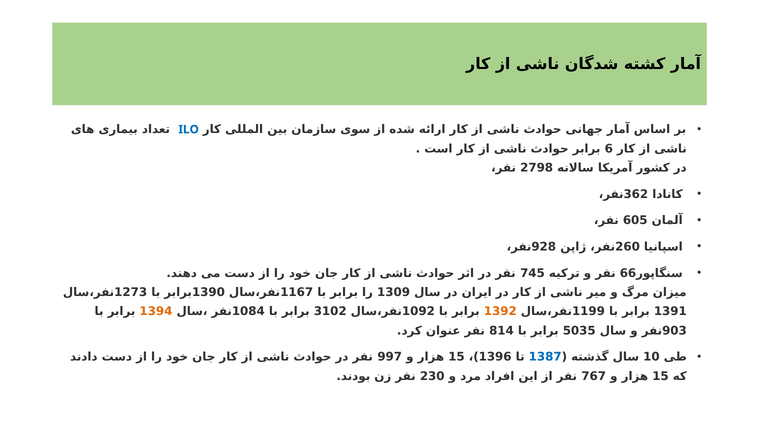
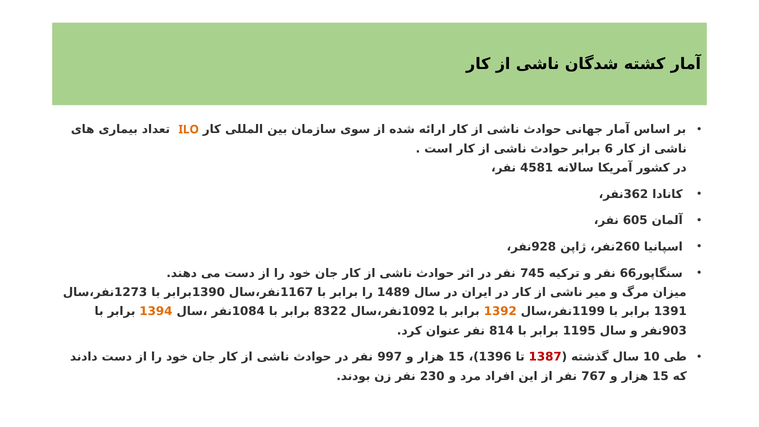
ILO colour: blue -> orange (189, 129)
2798: 2798 -> 4581 (537, 168)
1309: 1309 -> 1489 (394, 292)
3102: 3102 -> 8322 (330, 311)
5035: 5035 -> 1195 (579, 331)
1387 colour: blue -> red (545, 357)
